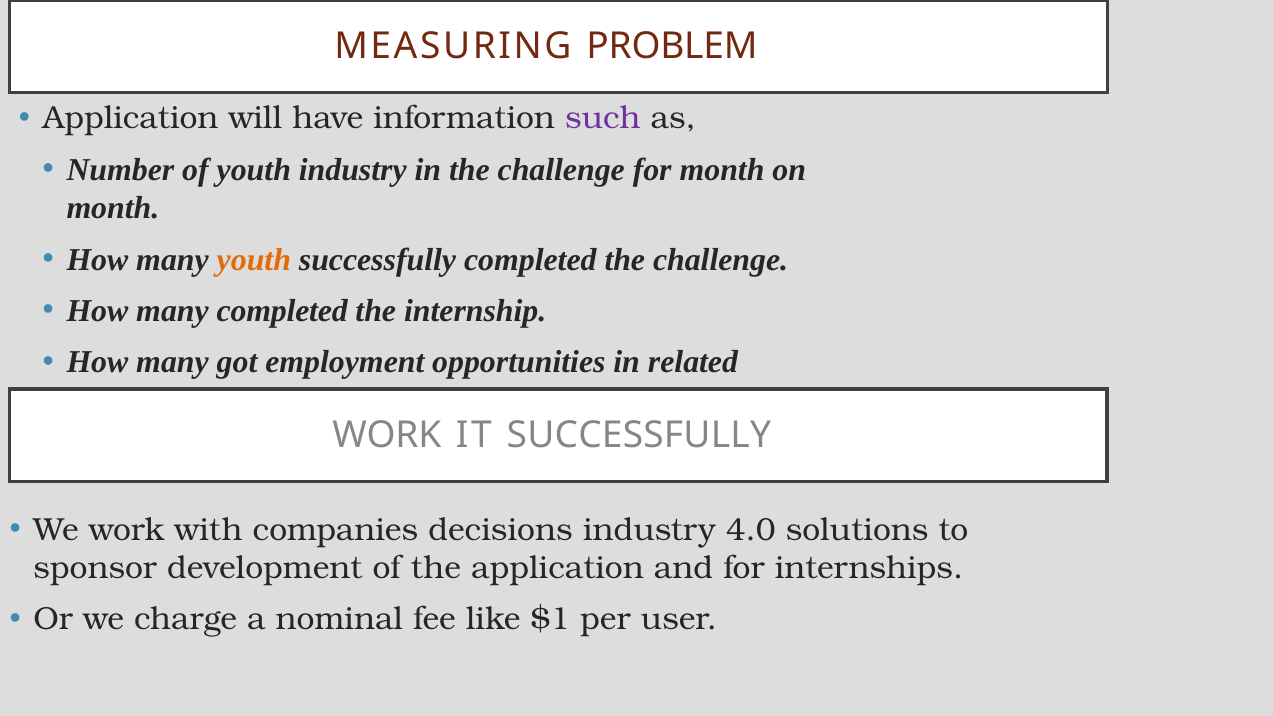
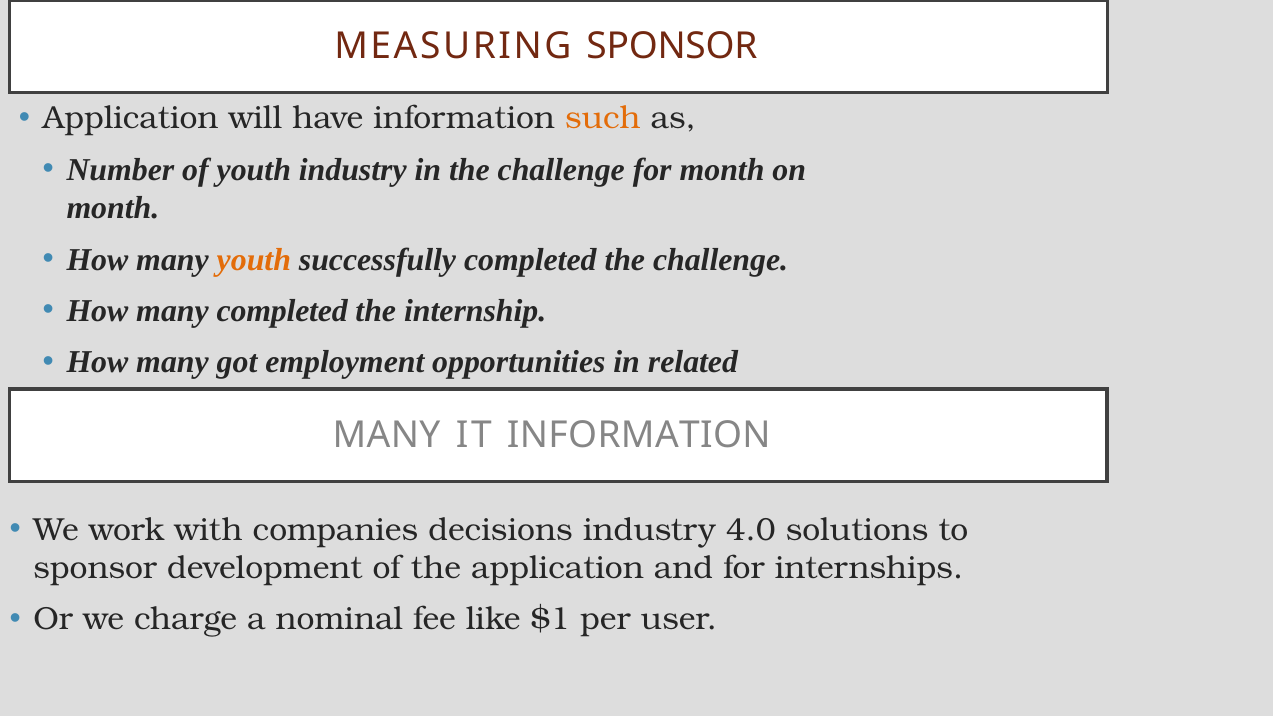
MEASURING PROBLEM: PROBLEM -> SPONSOR (672, 46)
such colour: purple -> orange (603, 118)
WORK: WORK -> MANY (387, 435)
IT SUCCESSFULLY: SUCCESSFULLY -> INFORMATION (639, 435)
